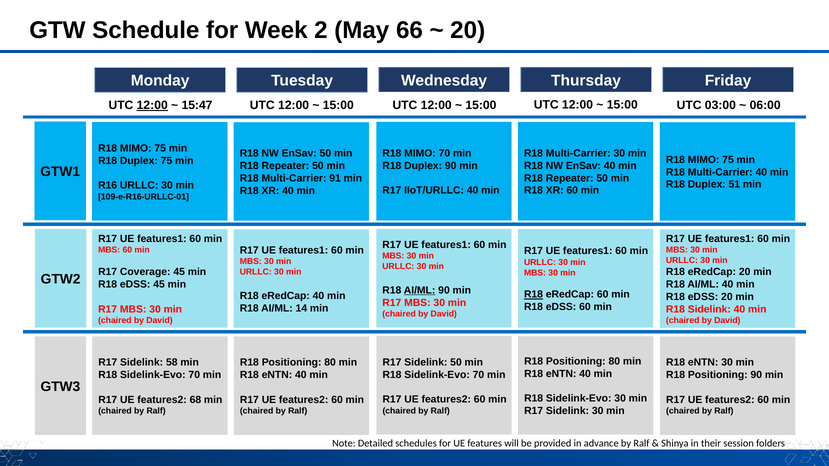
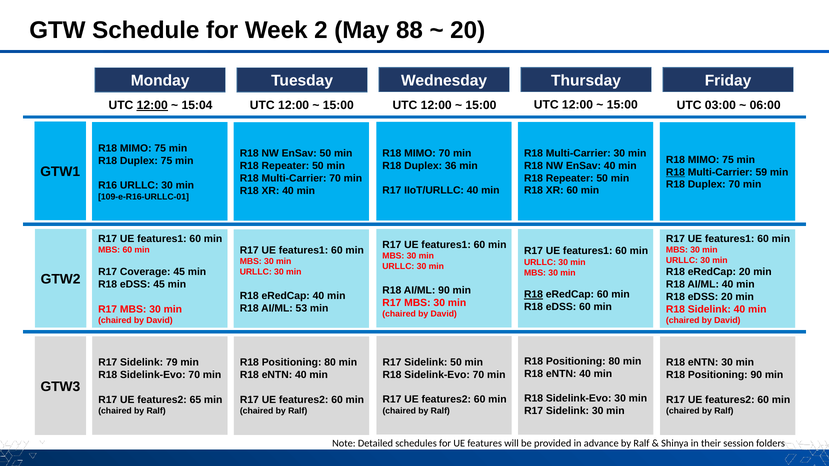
66: 66 -> 88 (409, 30)
15:47: 15:47 -> 15:04 (197, 105)
Duplex 90: 90 -> 36 (451, 166)
R18 underline: none -> present (675, 172)
Multi-Carrier 40: 40 -> 59 (761, 172)
Multi-Carrier 91: 91 -> 70 (335, 178)
Duplex 51: 51 -> 70 (734, 185)
AI/ML underline: present -> none (420, 291)
14: 14 -> 53 (301, 308)
58: 58 -> 79 (172, 363)
68: 68 -> 65 (195, 400)
